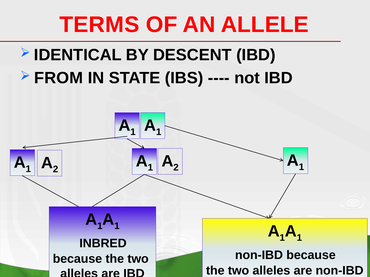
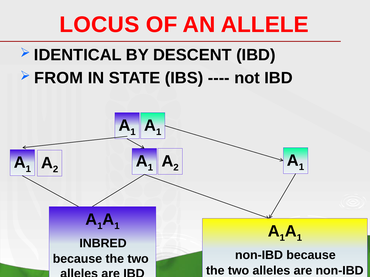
TERMS: TERMS -> LOCUS (99, 25)
